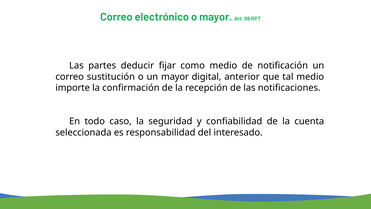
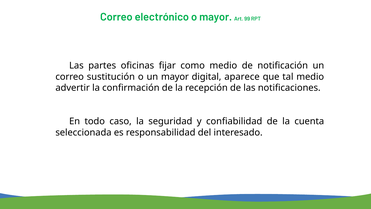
deducir: deducir -> oficinas (137, 65)
anterior: anterior -> aparece (242, 77)
importe: importe -> advertir (73, 88)
